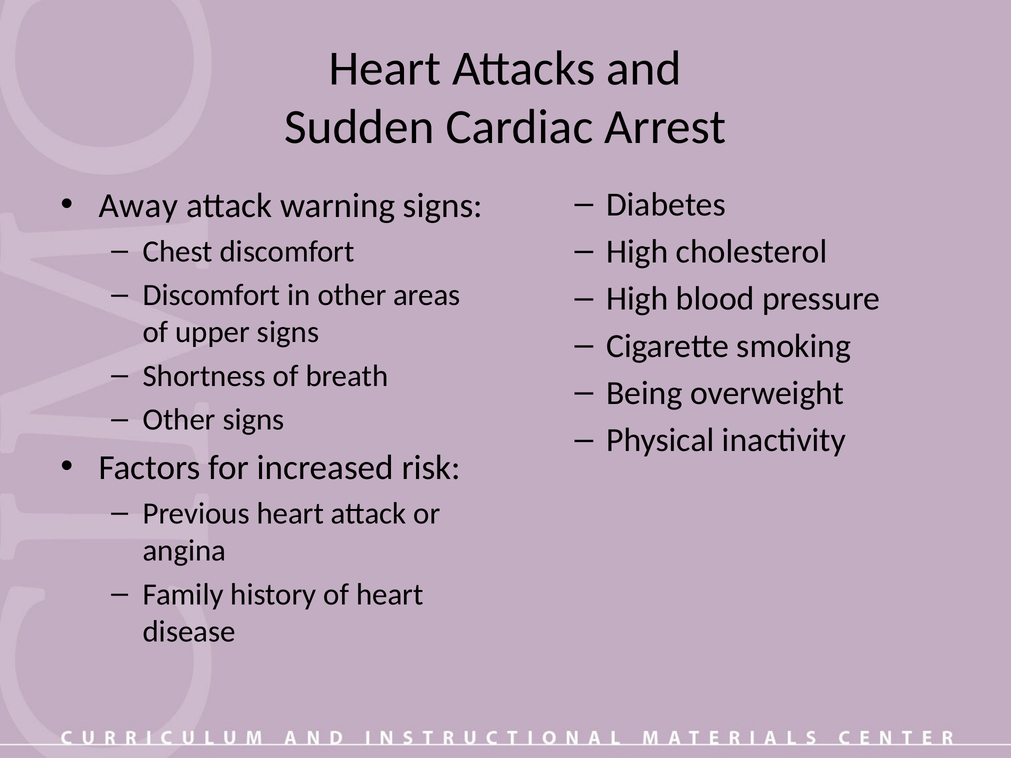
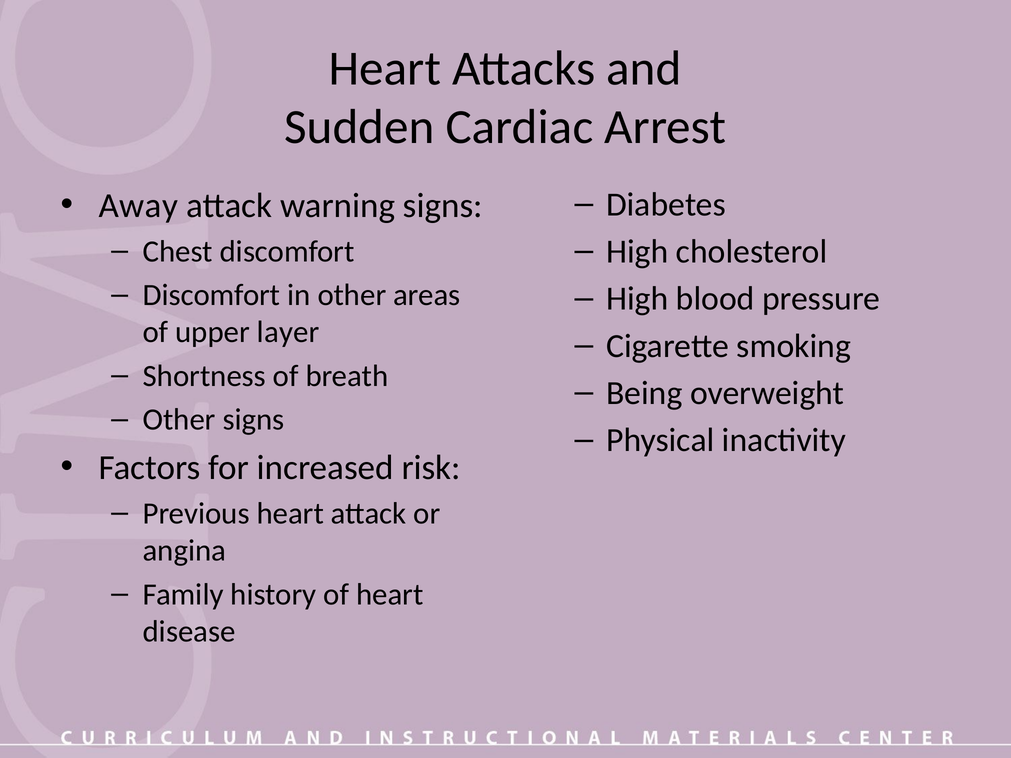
upper signs: signs -> layer (288, 332)
